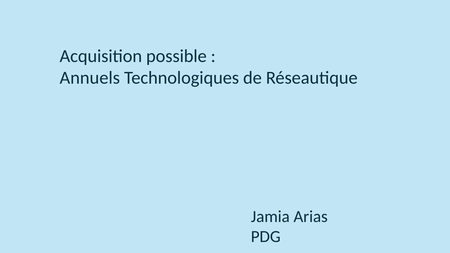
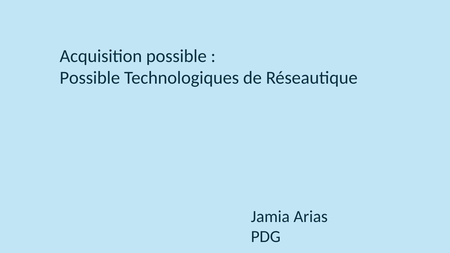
Annuels: Annuels -> Possible (90, 78)
